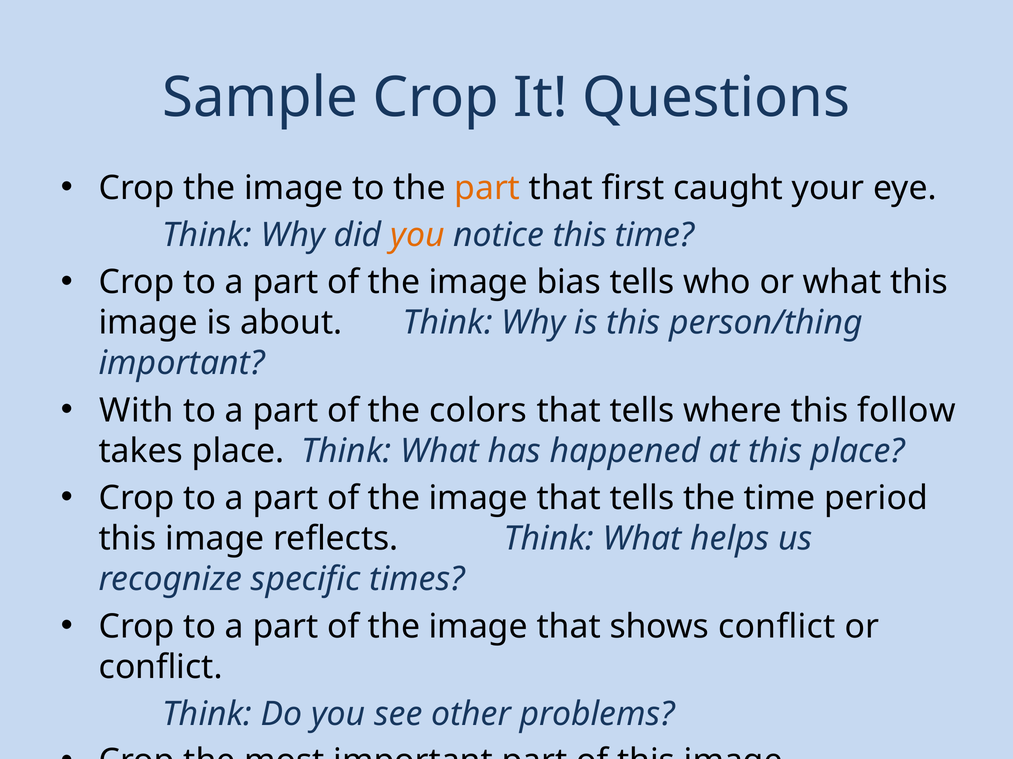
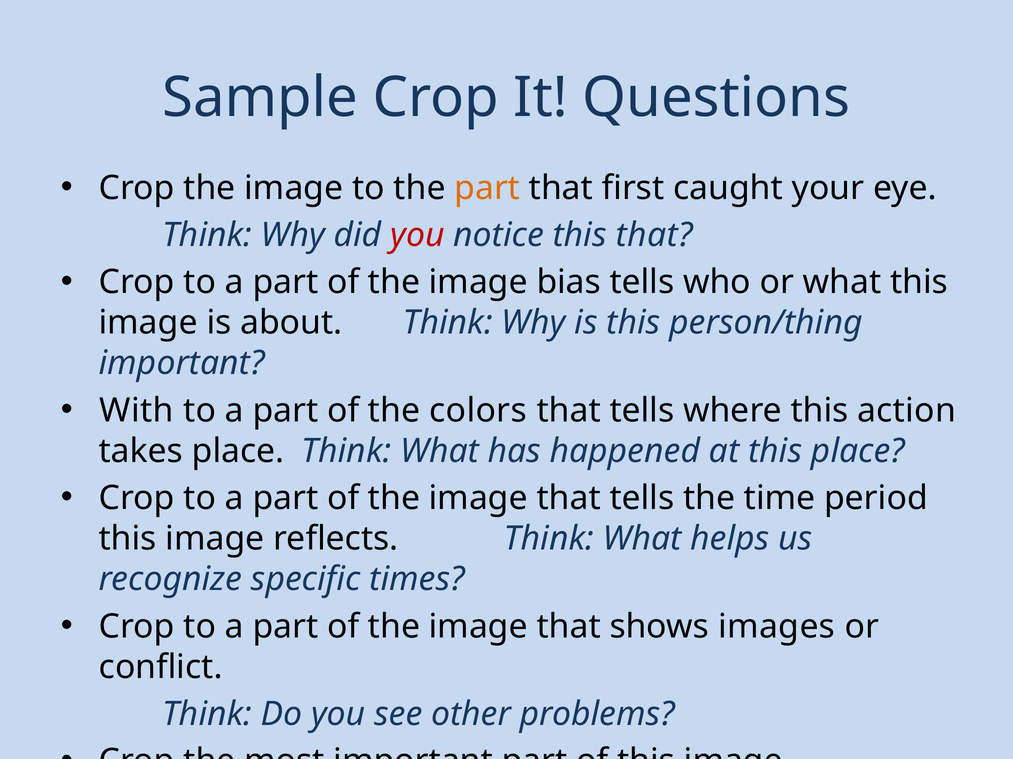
you colour: orange -> red (417, 235)
this time: time -> that (654, 235)
follow: follow -> action (907, 411)
shows conflict: conflict -> images (777, 627)
